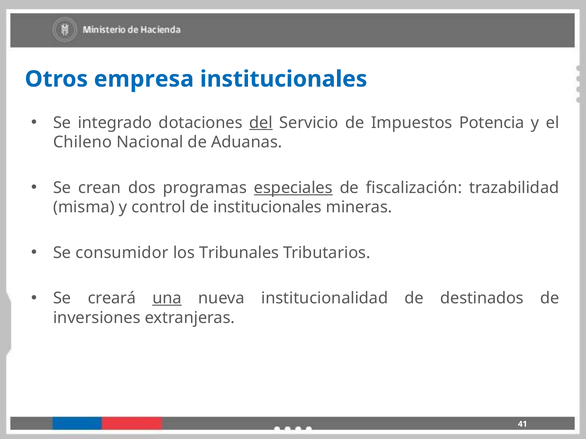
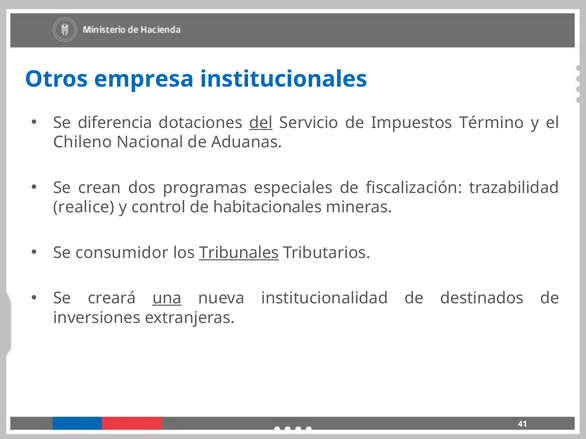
integrado: integrado -> diferencia (115, 123)
Potencia: Potencia -> Término (492, 123)
especiales underline: present -> none (293, 188)
misma: misma -> realice (84, 207)
de institucionales: institucionales -> habitacionales (268, 207)
Tribunales underline: none -> present (239, 253)
